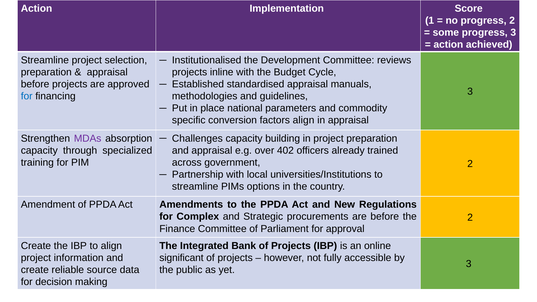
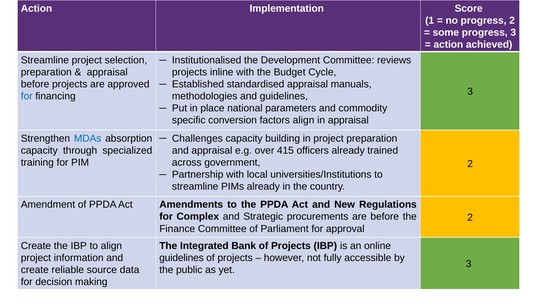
MDAs colour: purple -> blue (88, 138)
402: 402 -> 415 (285, 150)
PIMs options: options -> already (263, 187)
significant: significant -> guidelines (182, 258)
